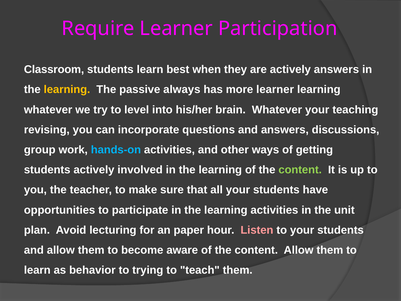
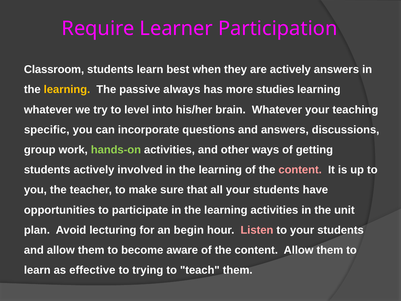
more learner: learner -> studies (275, 90)
revising: revising -> specific (47, 130)
hands-on colour: light blue -> light green (116, 150)
content colour: light green -> pink (300, 170)
paper: paper -> begin (189, 230)
behavior: behavior -> effective (92, 270)
